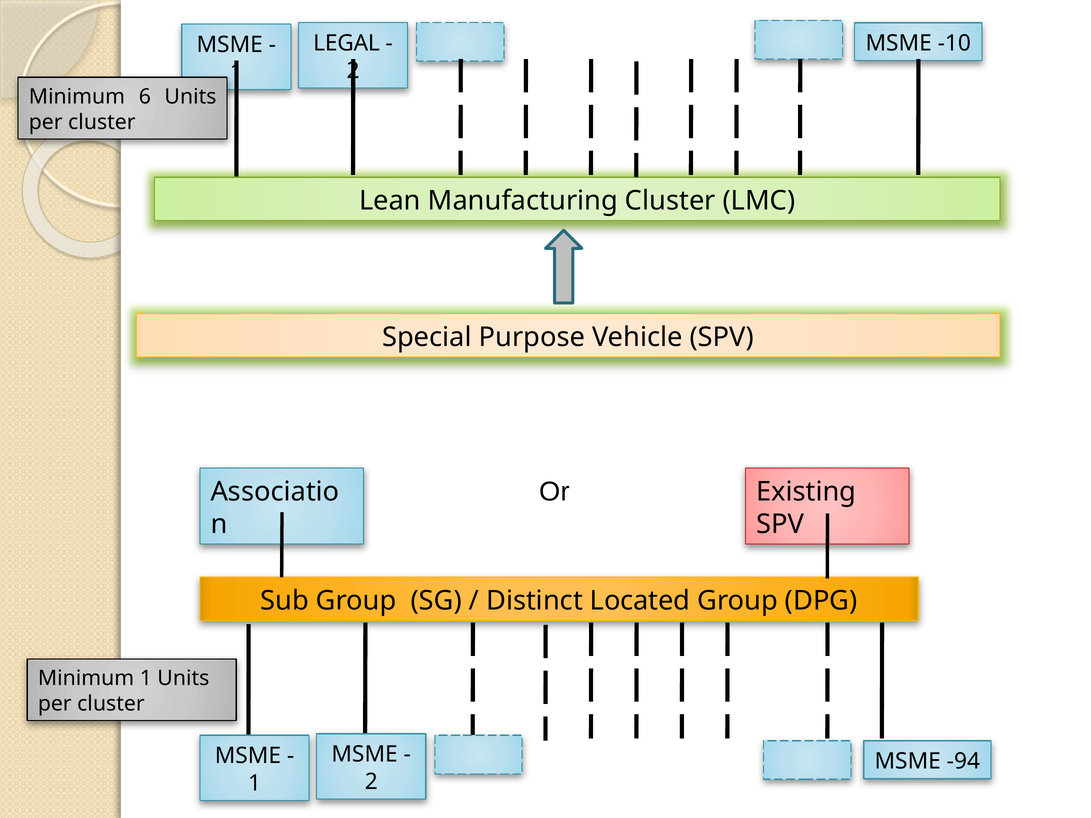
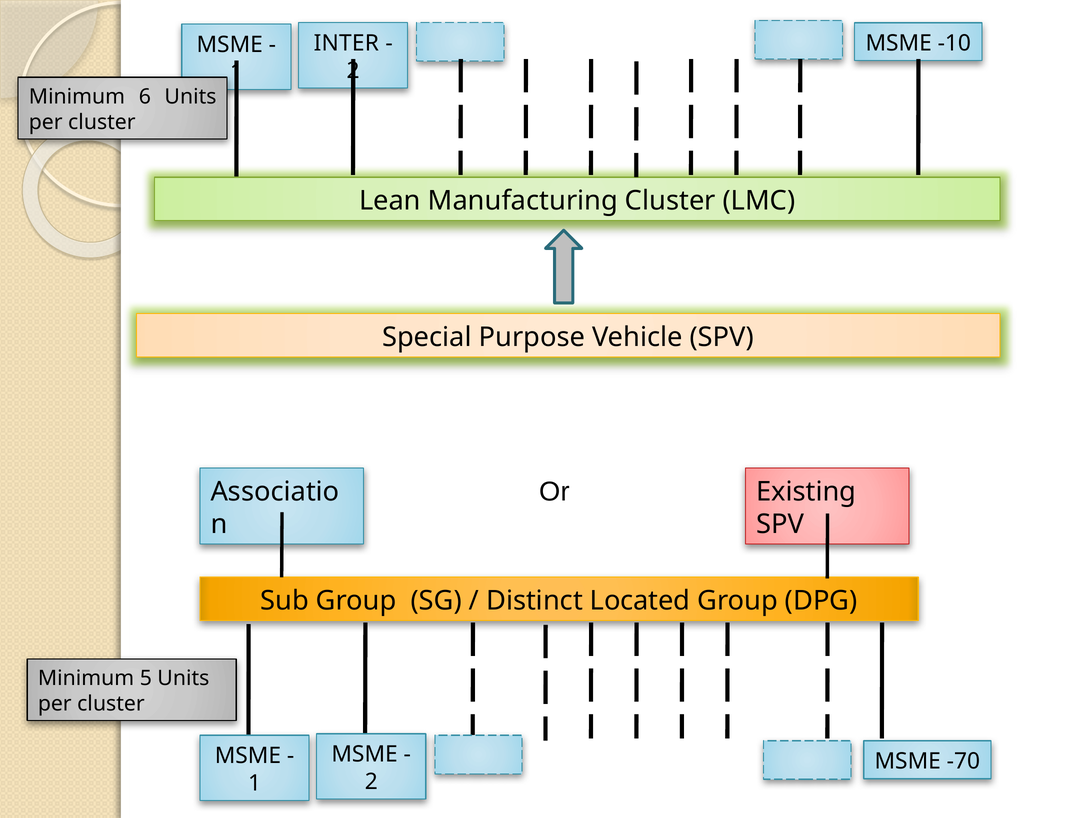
LEGAL: LEGAL -> INTER (346, 43)
Minimum 1: 1 -> 5 (146, 679)
-94: -94 -> -70 (963, 762)
